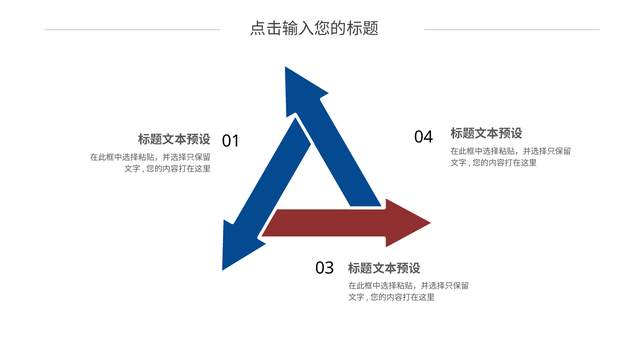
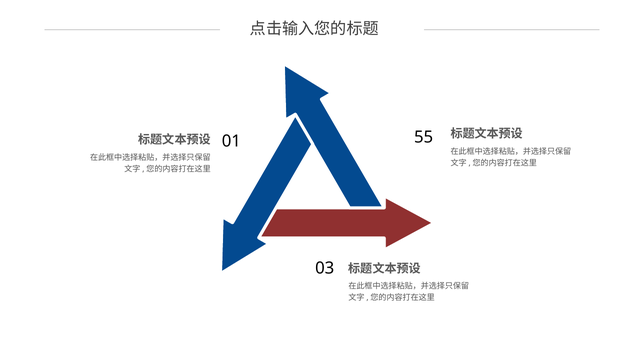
04: 04 -> 55 (424, 137)
